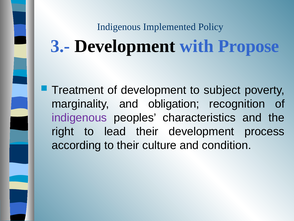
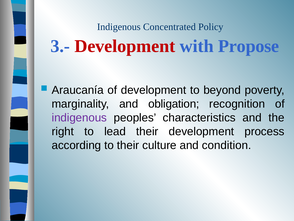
Implemented: Implemented -> Concentrated (169, 27)
Development colour: black -> red (125, 46)
Treatment: Treatment -> Araucanía (78, 90)
subject: subject -> beyond (222, 90)
